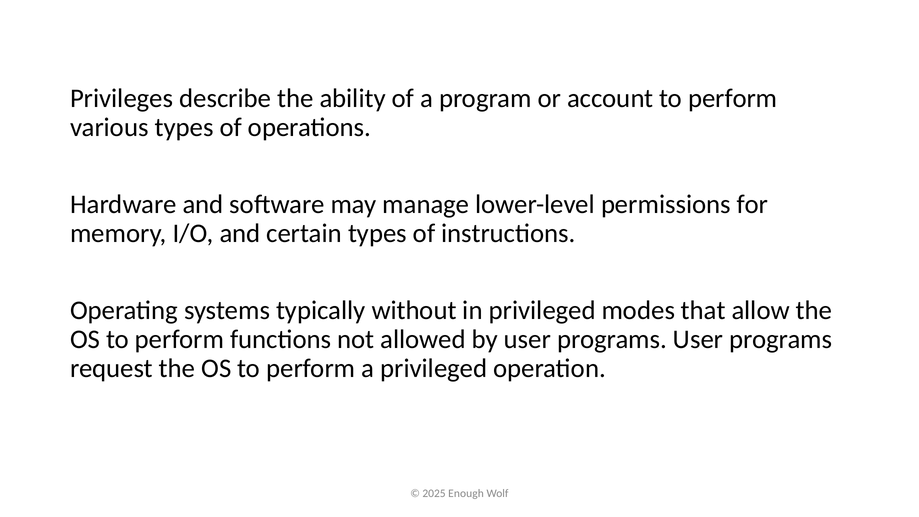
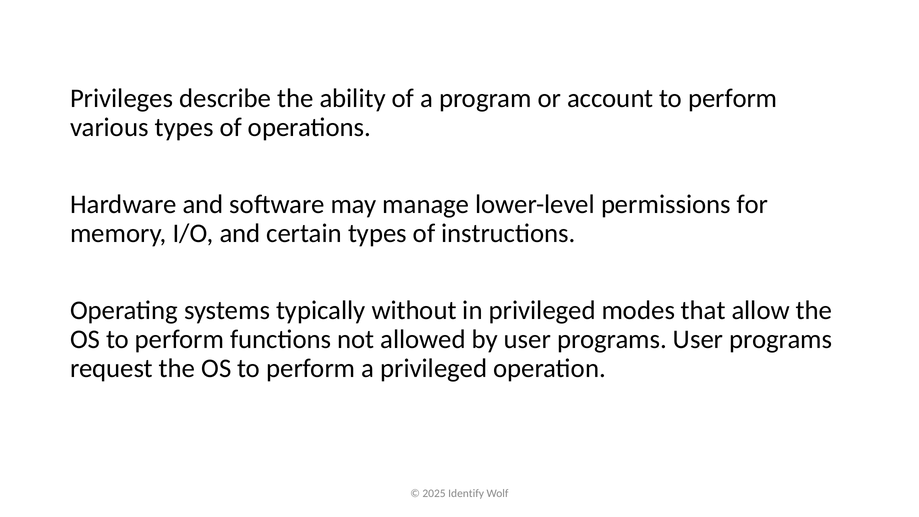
Enough: Enough -> Identify (466, 494)
